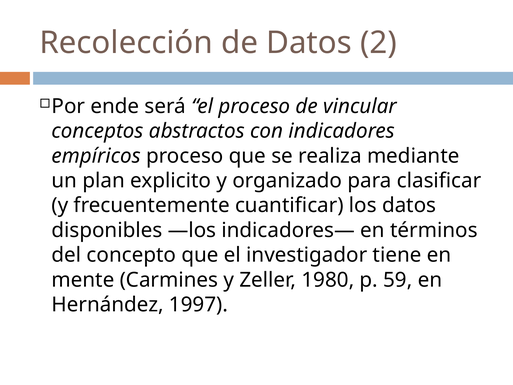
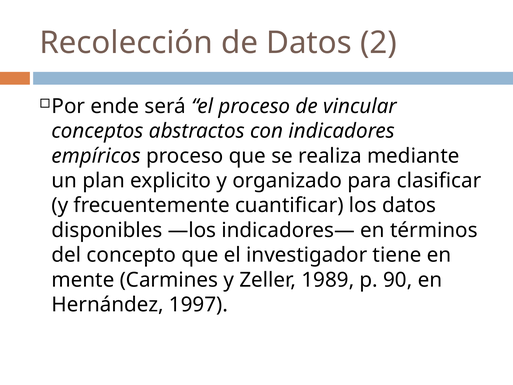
1980: 1980 -> 1989 (328, 280)
59: 59 -> 90 (398, 280)
